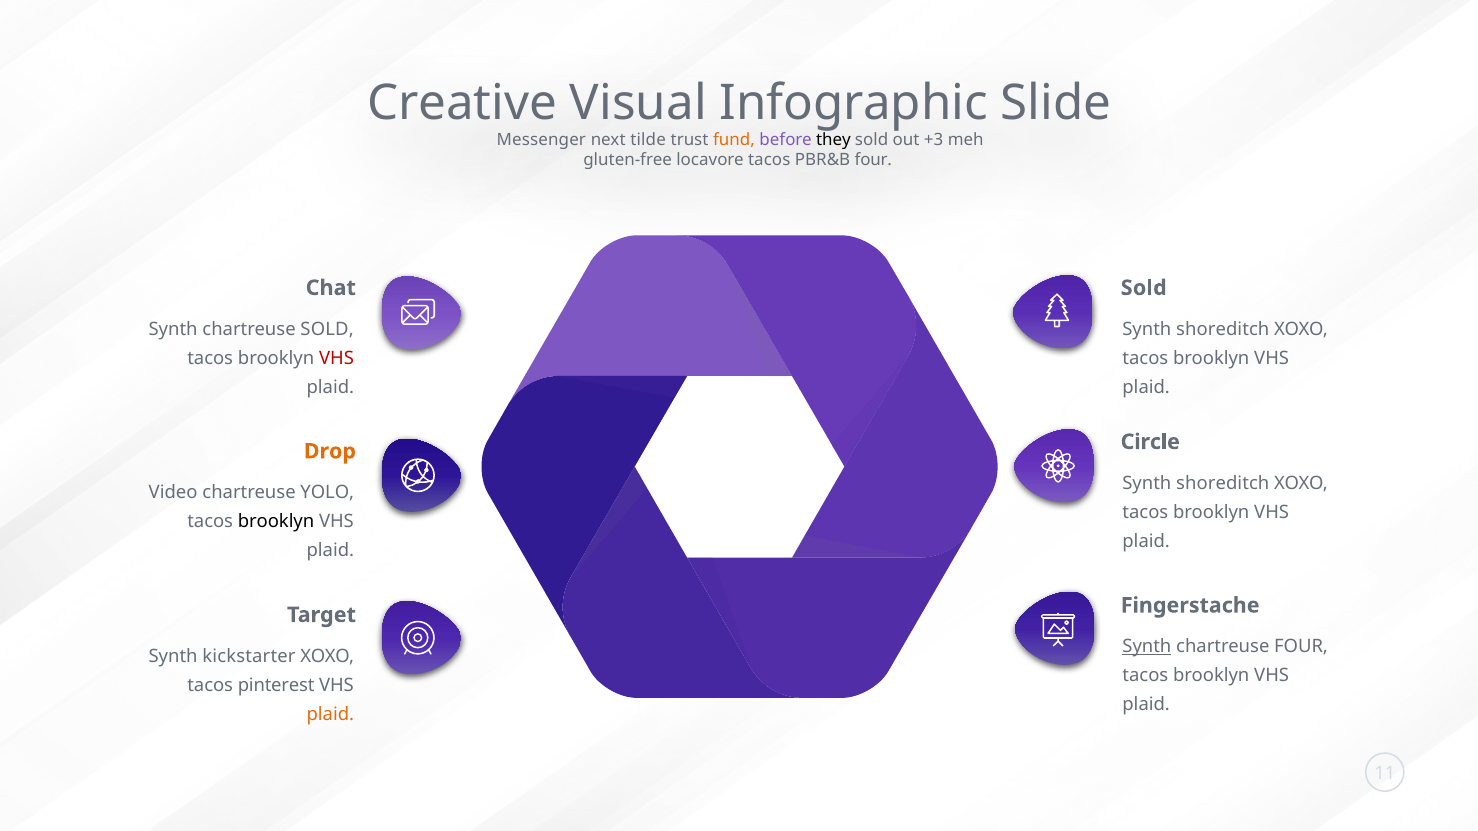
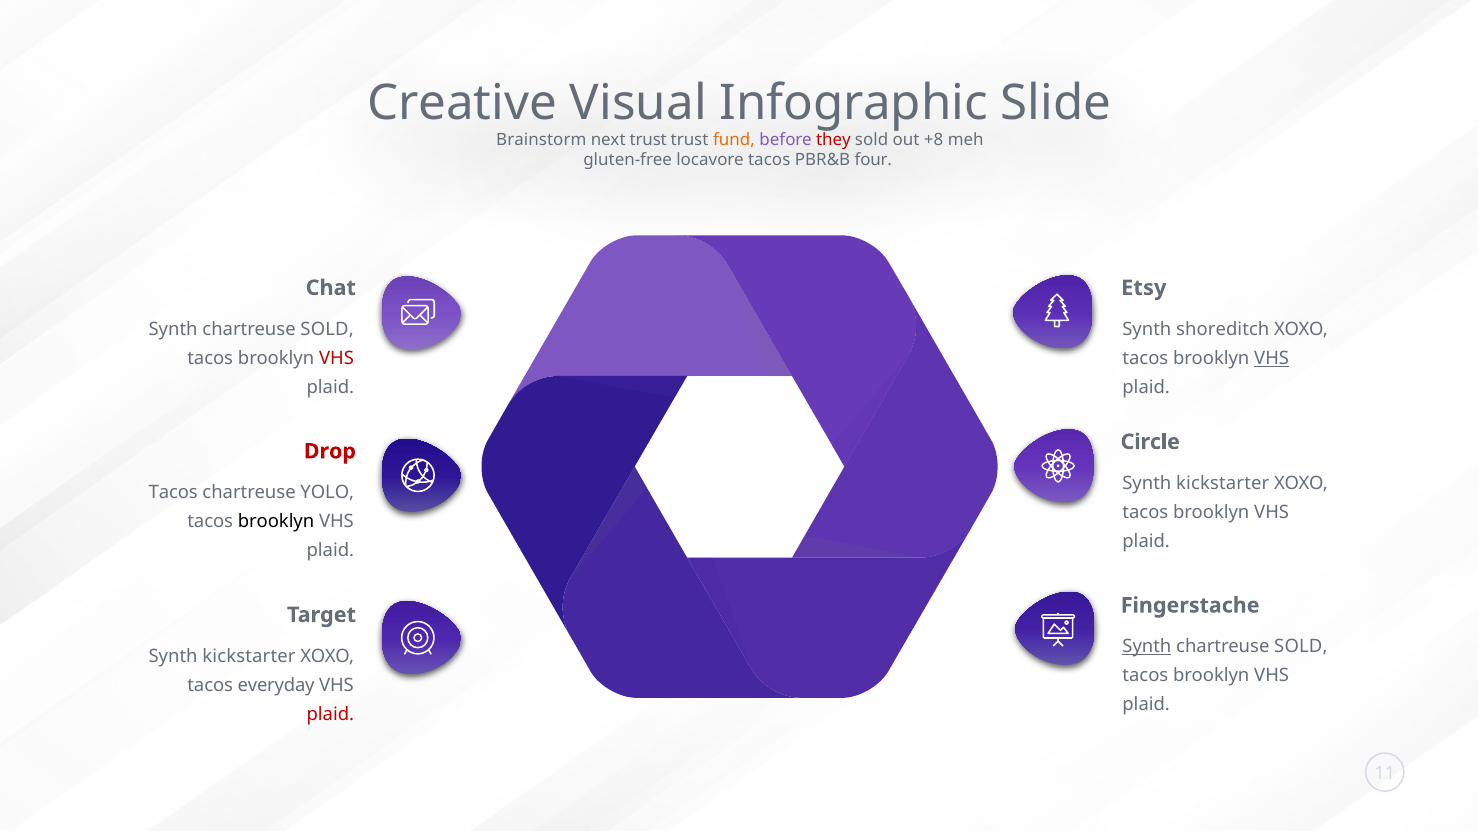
Messenger: Messenger -> Brainstorm (541, 140)
next tilde: tilde -> trust (648, 140)
they colour: black -> red (833, 140)
+3: +3 -> +8 (934, 140)
Sold: Sold -> Etsy (1144, 288)
VHS underline: none -> present (1272, 358)
Drop colour: orange -> red (330, 452)
shoreditch: shoreditch -> kickstarter (1223, 484)
Video: Video -> Tacos (173, 493)
FOUR: FOUR -> SOLD (1301, 647)
pinterest: pinterest -> everyday (276, 685)
plaid colour: orange -> red (330, 714)
